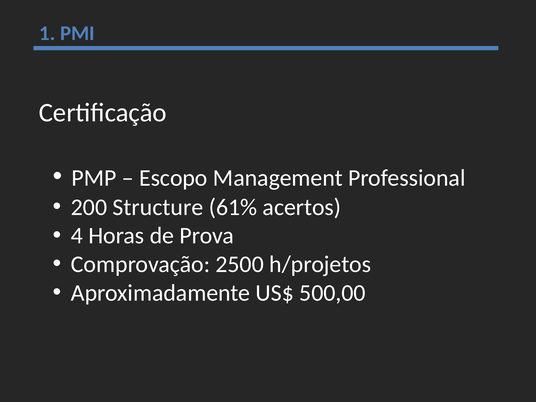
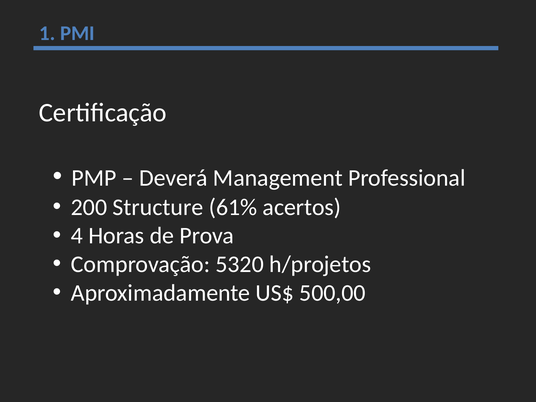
Escopo: Escopo -> Deverá (173, 178)
2500: 2500 -> 5320 (240, 264)
